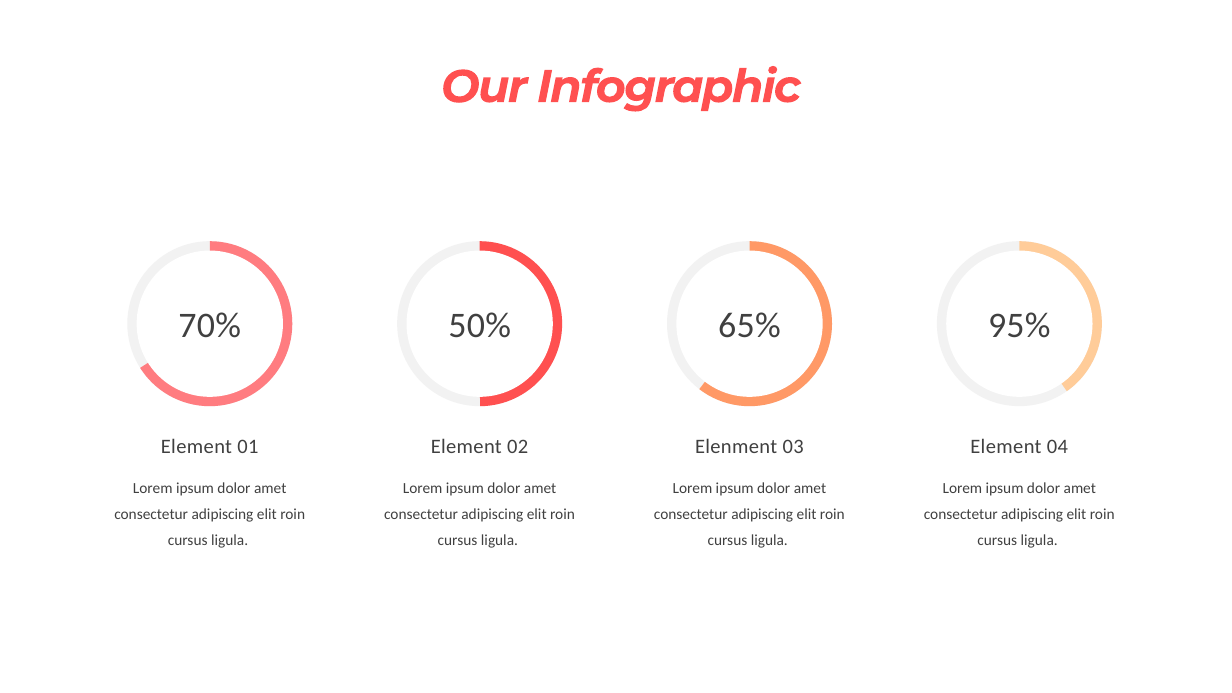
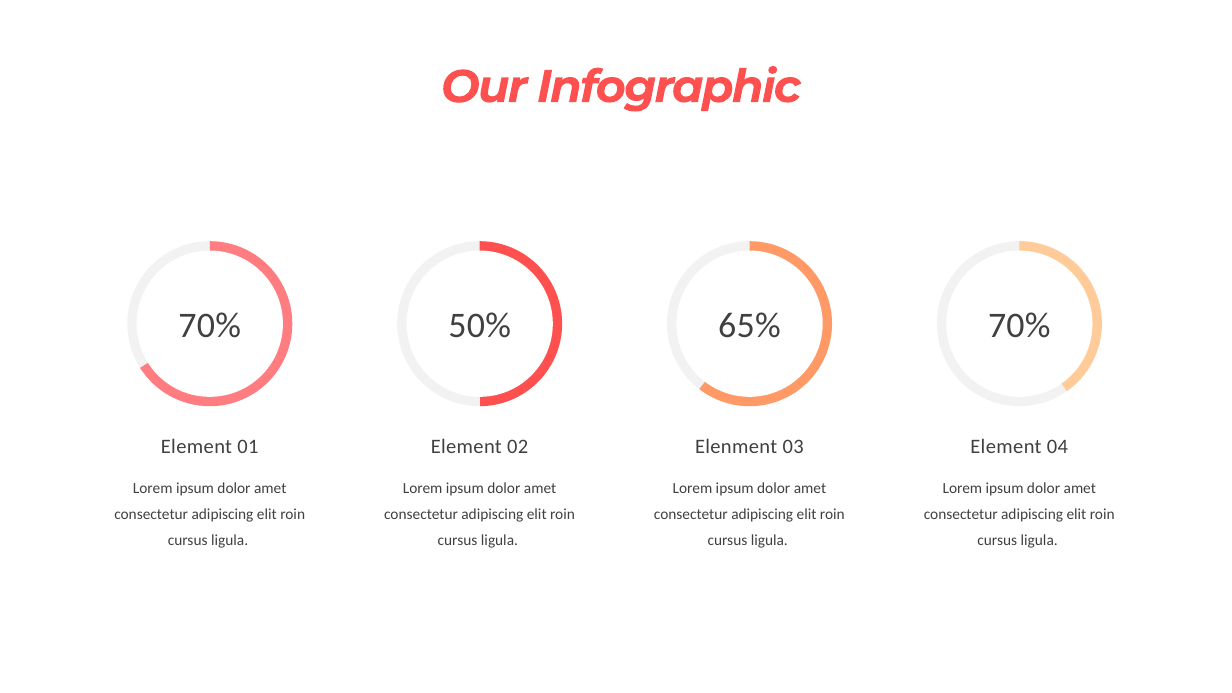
95%: 95% -> 70% (1019, 326)
